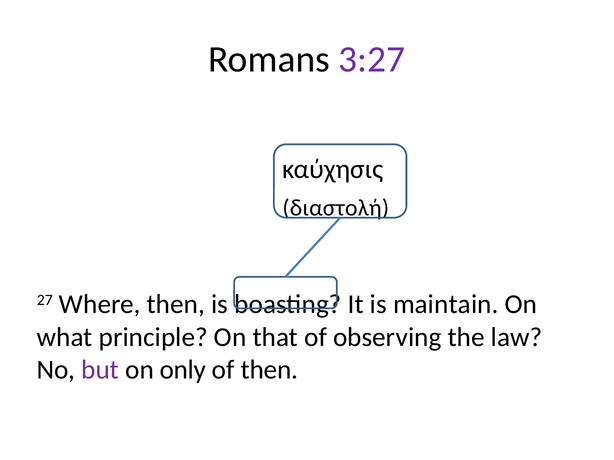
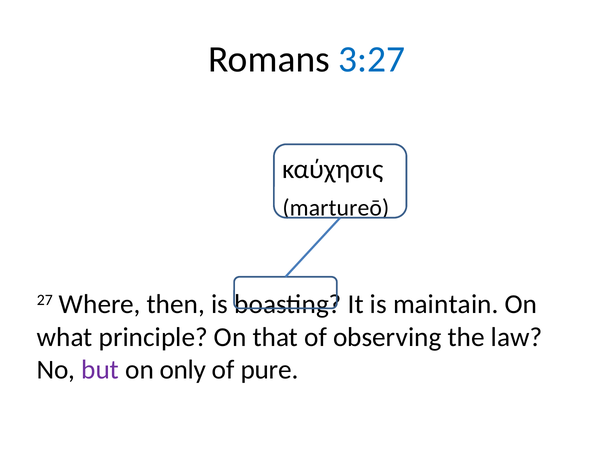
3:27 colour: purple -> blue (372, 59)
διαστολή: διαστολή -> martureō (336, 208)
of then: then -> pure (270, 370)
